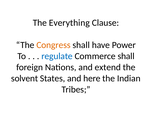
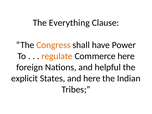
regulate colour: blue -> orange (57, 56)
Commerce shall: shall -> here (126, 56)
extend: extend -> helpful (108, 67)
solvent: solvent -> explicit (25, 78)
